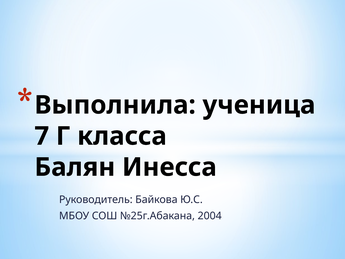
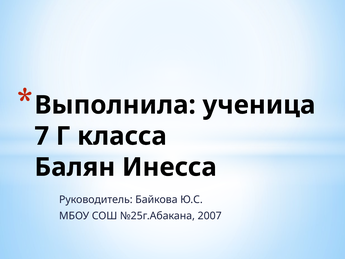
2004: 2004 -> 2007 (210, 216)
